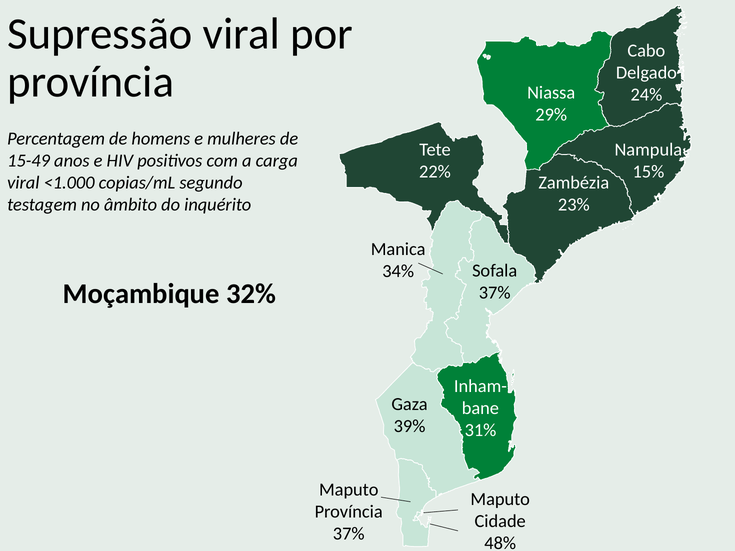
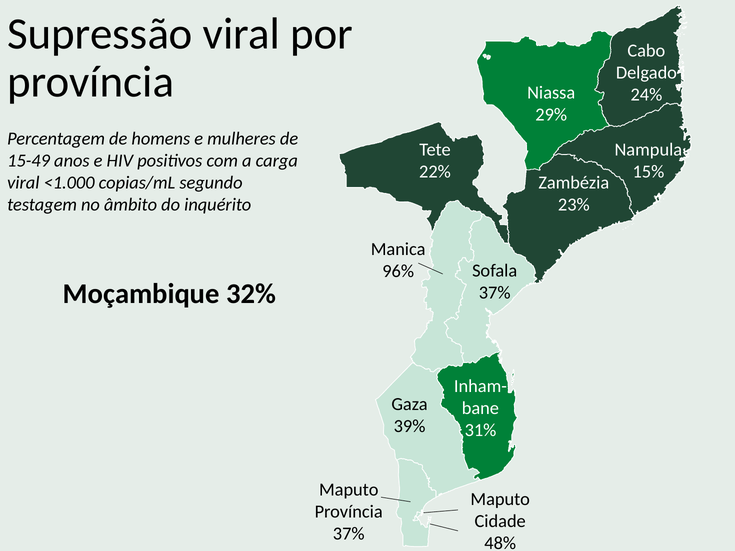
34%: 34% -> 96% (398, 271)
